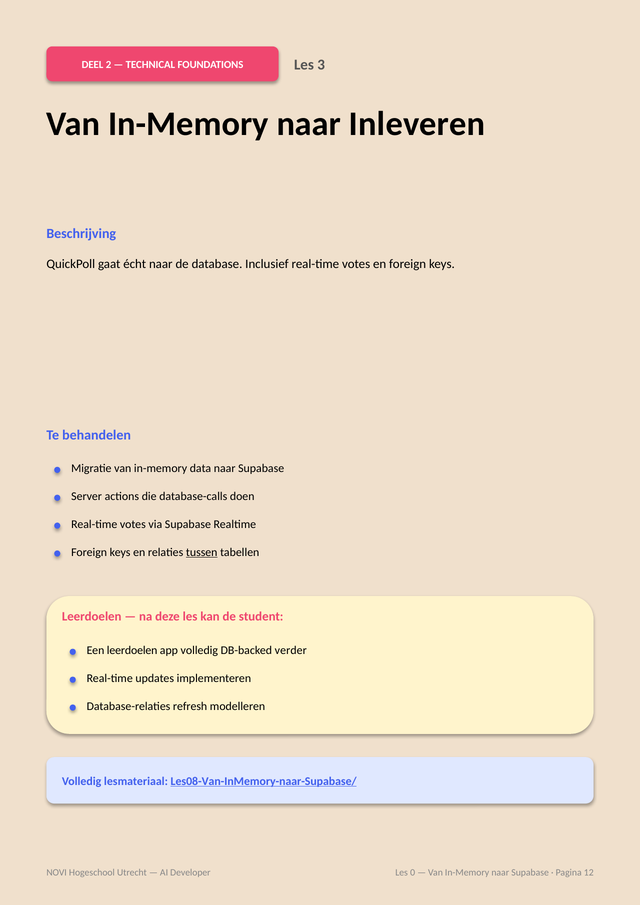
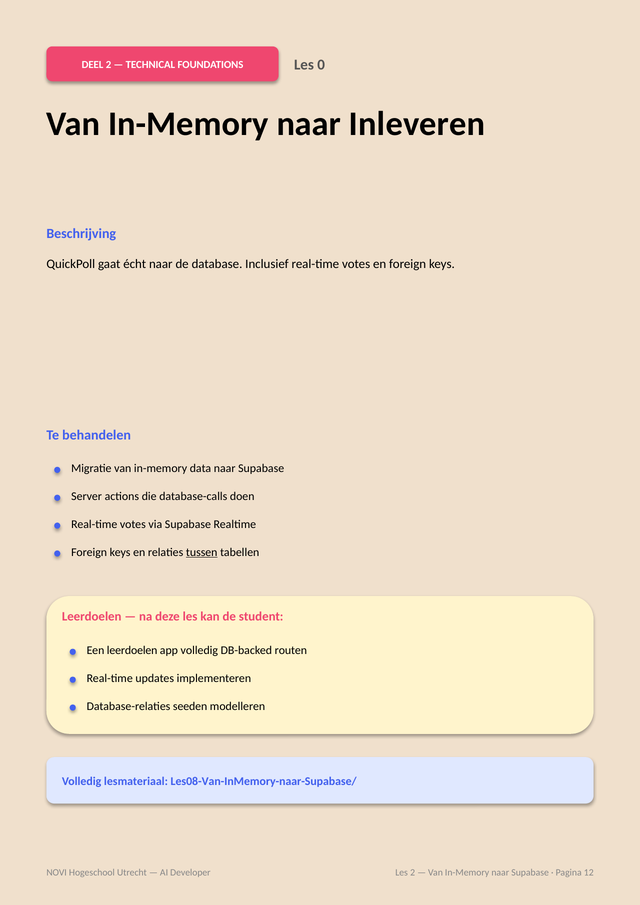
3: 3 -> 0 (321, 65)
verder: verder -> routen (291, 650)
refresh: refresh -> seeden (190, 706)
Les08-Van-InMemory-naar-Supabase/ underline: present -> none (264, 781)
Les 0: 0 -> 2 (413, 872)
